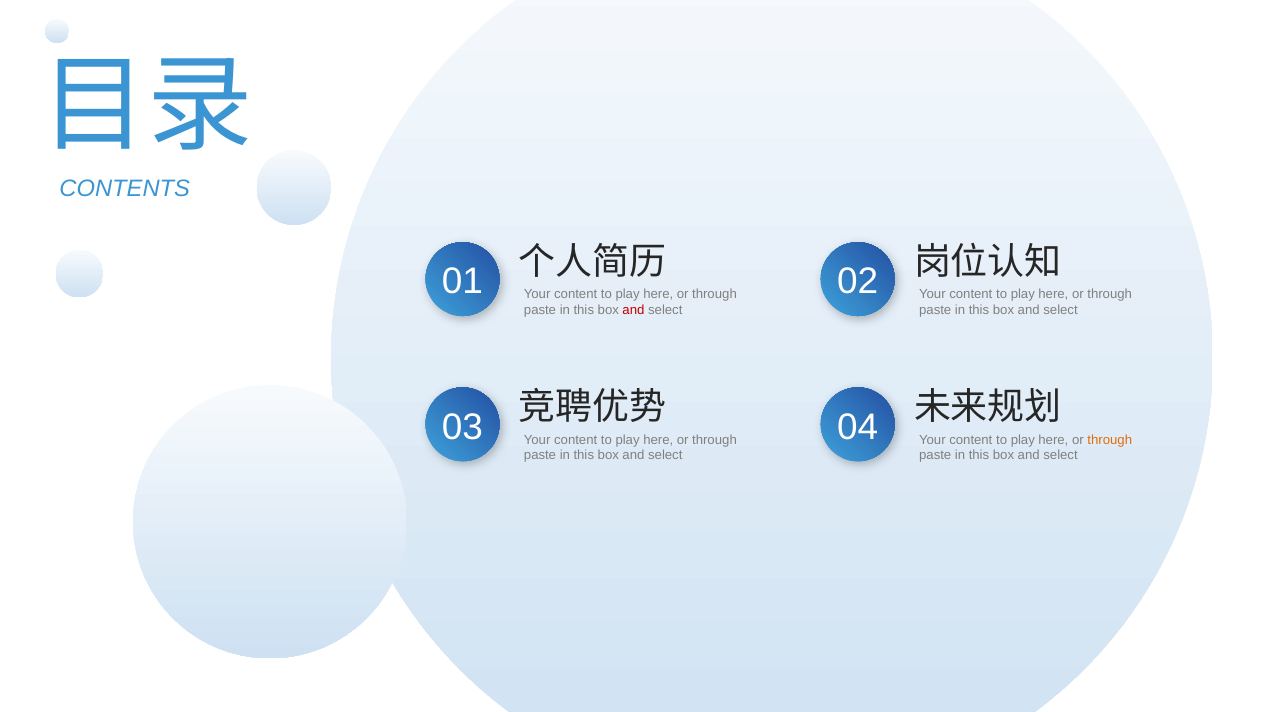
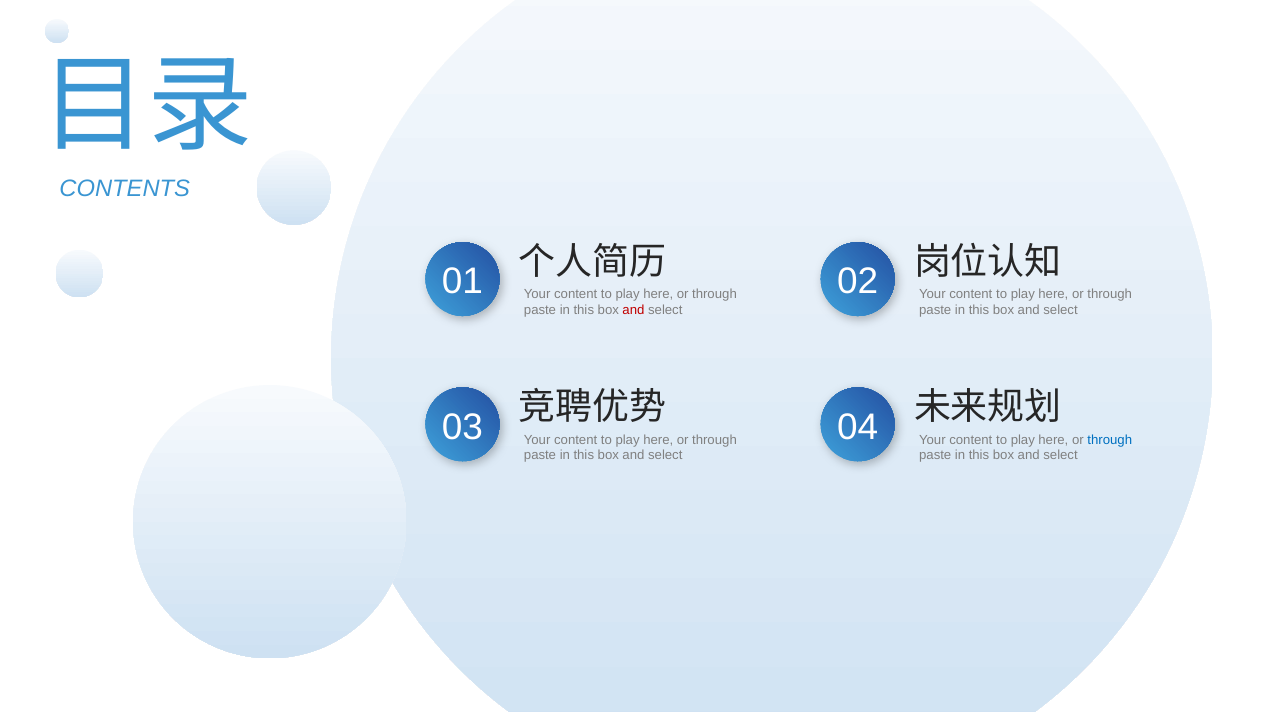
through colour: orange -> blue (1110, 440)
